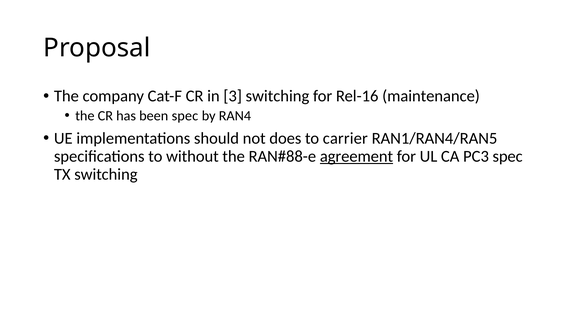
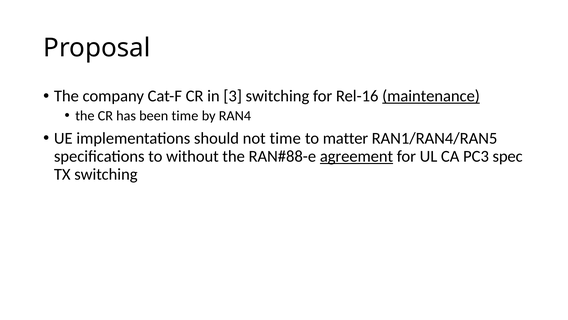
maintenance underline: none -> present (431, 96)
been spec: spec -> time (185, 116)
not does: does -> time (285, 138)
carrier: carrier -> matter (345, 138)
